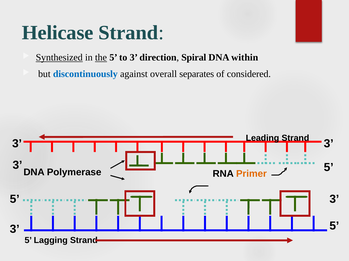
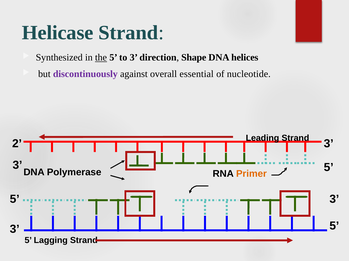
Synthesized underline: present -> none (59, 58)
Spiral: Spiral -> Shape (194, 58)
within: within -> helices (245, 58)
discontinuously colour: blue -> purple (85, 74)
separates: separates -> essential (197, 74)
considered: considered -> nucleotide (249, 74)
3: 3 -> 2 (17, 144)
